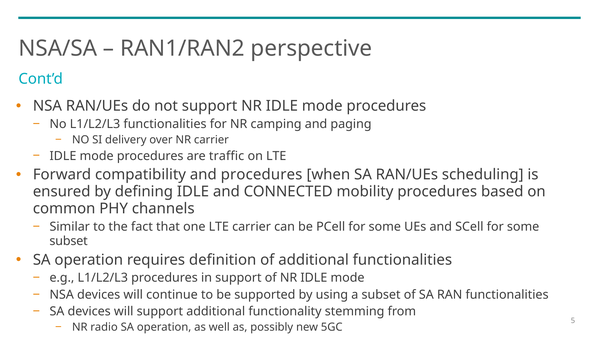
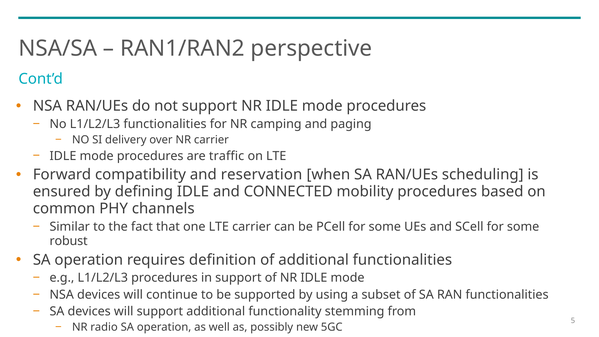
and procedures: procedures -> reservation (262, 175)
subset: subset -> robust (69, 241)
